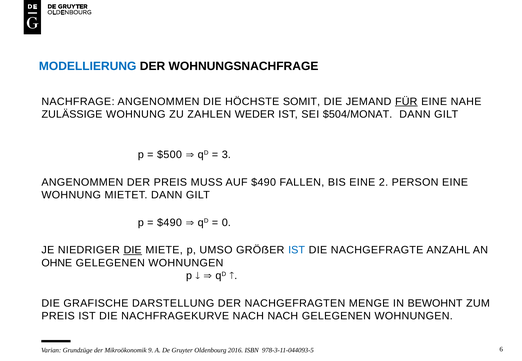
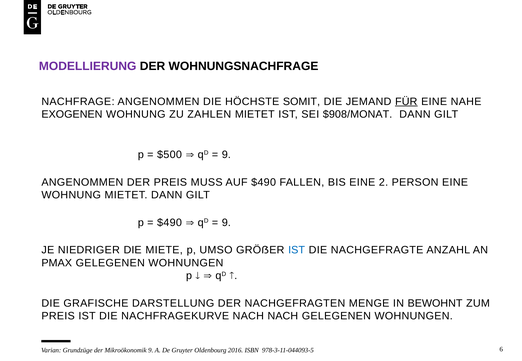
MODELLIERUNG colour: blue -> purple (88, 66)
ZULÄSSIGE: ZULÄSSIGE -> EXOGENEN (72, 114)
ZAHLEN WEDER: WEDER -> MIETET (255, 114)
$504/MONAT: $504/MONAT -> $908/MONAT (358, 114)
3: 3 -> 9 (226, 155)
0: 0 -> 9 (226, 223)
DIE underline: present -> none (133, 250)
OHNE: OHNE -> PMAX (57, 263)
